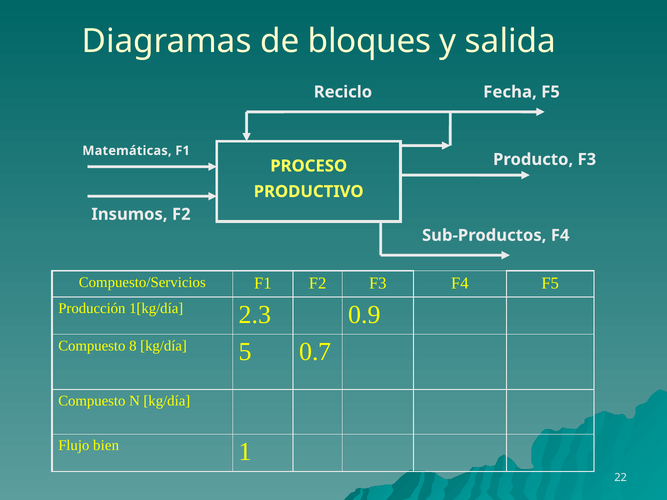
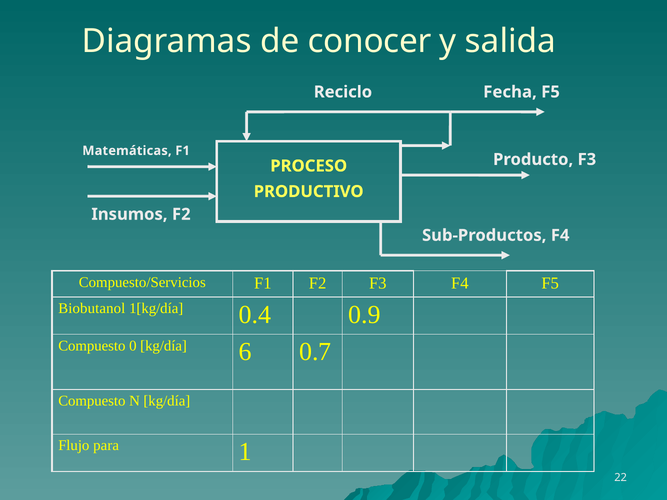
bloques: bloques -> conocer (370, 41)
Producción: Producción -> Biobutanol (92, 309)
2.3: 2.3 -> 0.4 (255, 315)
8: 8 -> 0 (133, 346)
5: 5 -> 6 (245, 352)
bien: bien -> para (106, 446)
